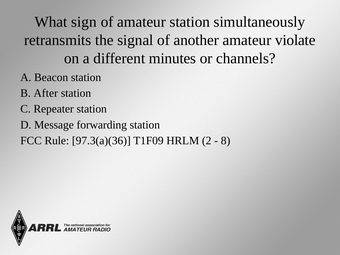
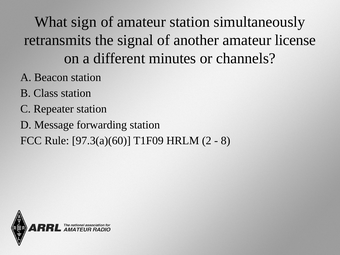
violate: violate -> license (295, 40)
After: After -> Class (46, 93)
97.3(a)(36: 97.3(a)(36 -> 97.3(a)(60 (101, 141)
